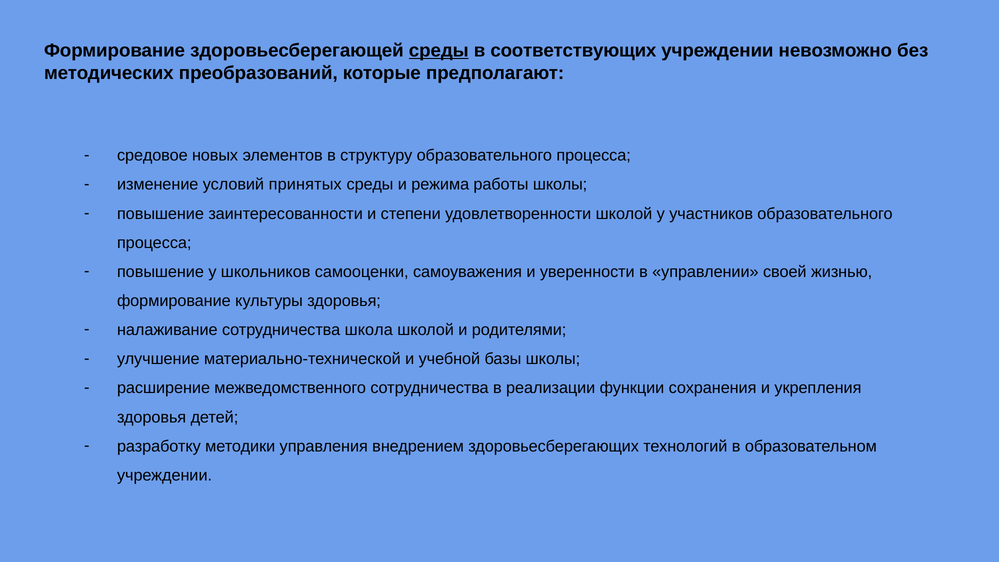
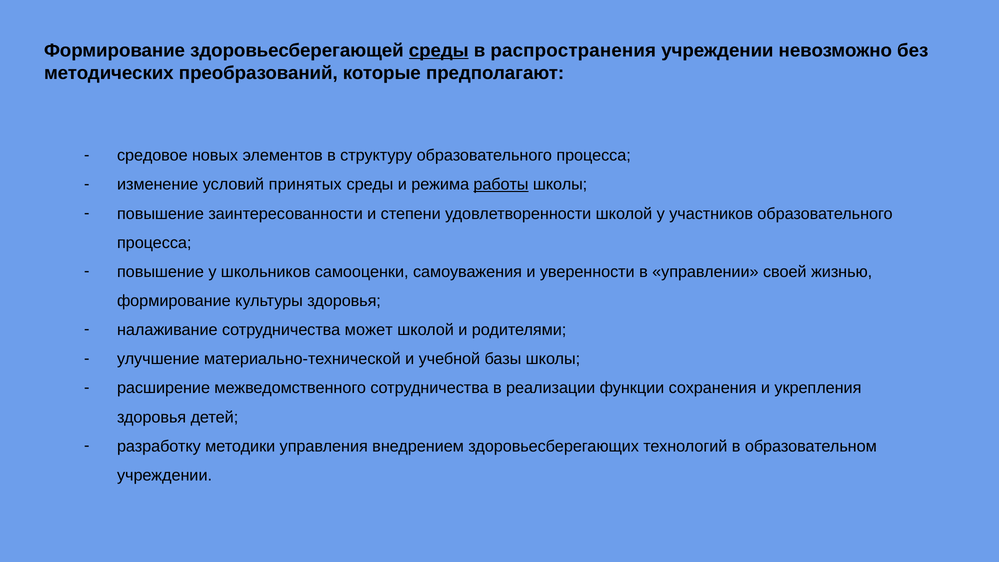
соответствующих: соответствующих -> распространения (573, 50)
работы underline: none -> present (501, 185)
школа: школа -> может (369, 330)
